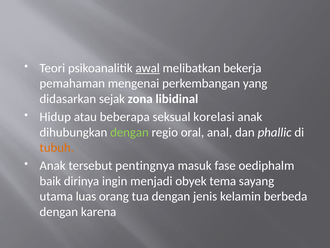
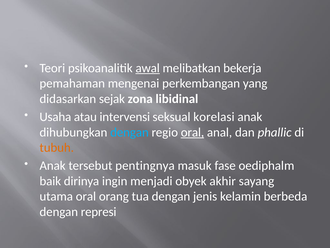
Hidup: Hidup -> Usaha (55, 117)
beberapa: beberapa -> intervensi (125, 117)
dengan colour: light green -> light blue (129, 132)
oral underline: none -> present (192, 132)
tema: tema -> akhir (223, 181)
utama luas: luas -> oral (86, 196)
karena: karena -> represi (99, 211)
